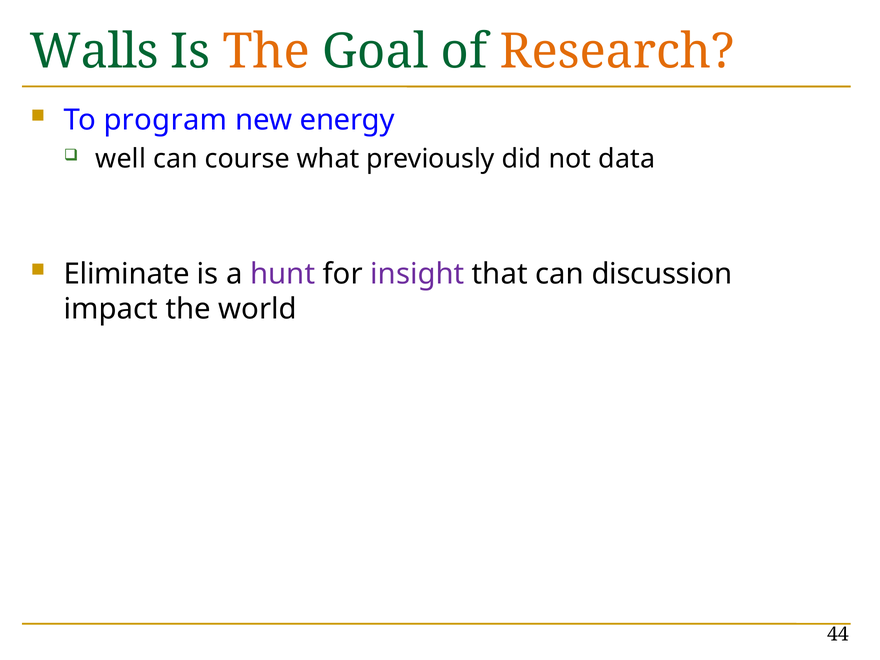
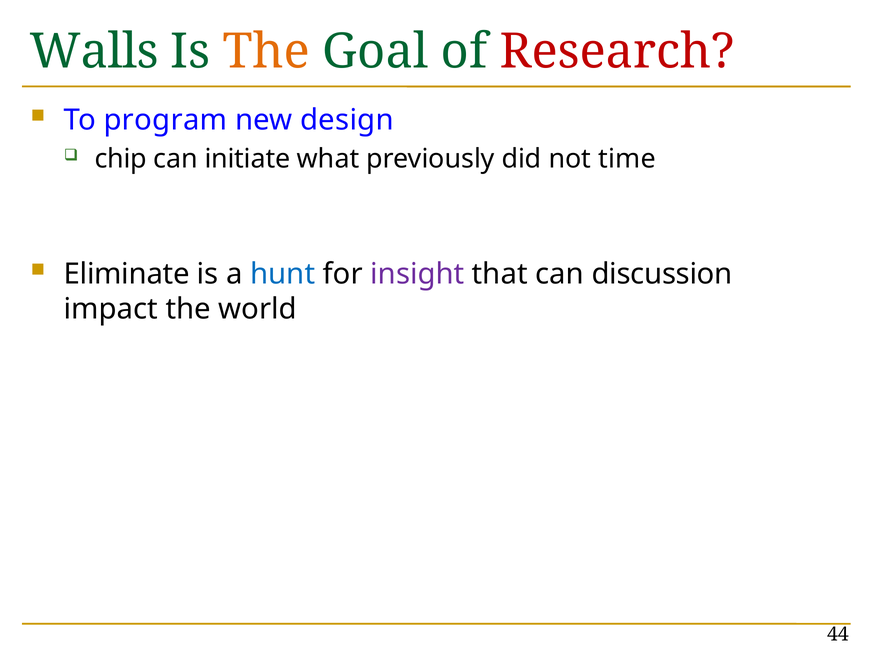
Research colour: orange -> red (617, 52)
energy: energy -> design (347, 120)
well: well -> chip (121, 159)
course: course -> initiate (247, 159)
data: data -> time (627, 159)
hunt colour: purple -> blue (283, 274)
